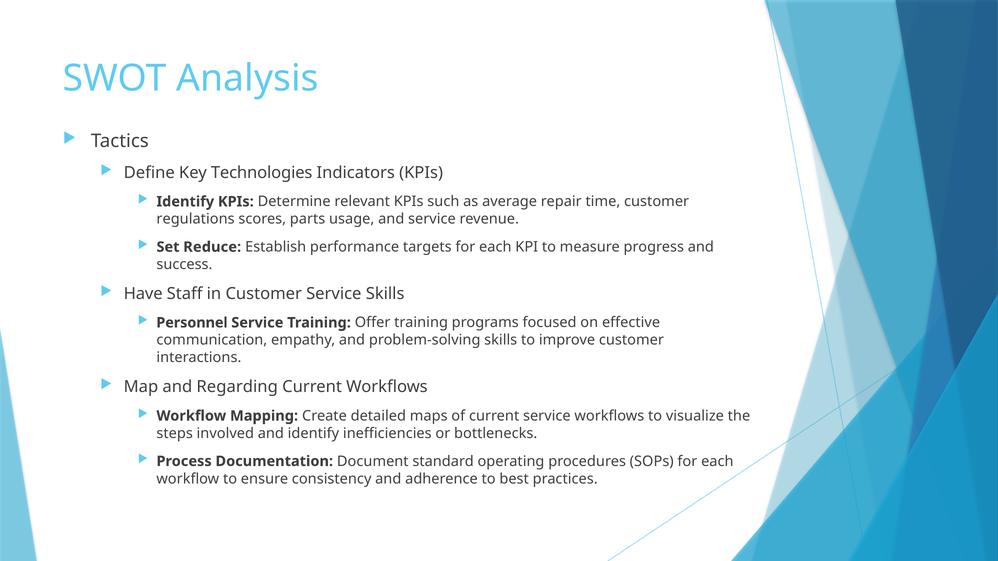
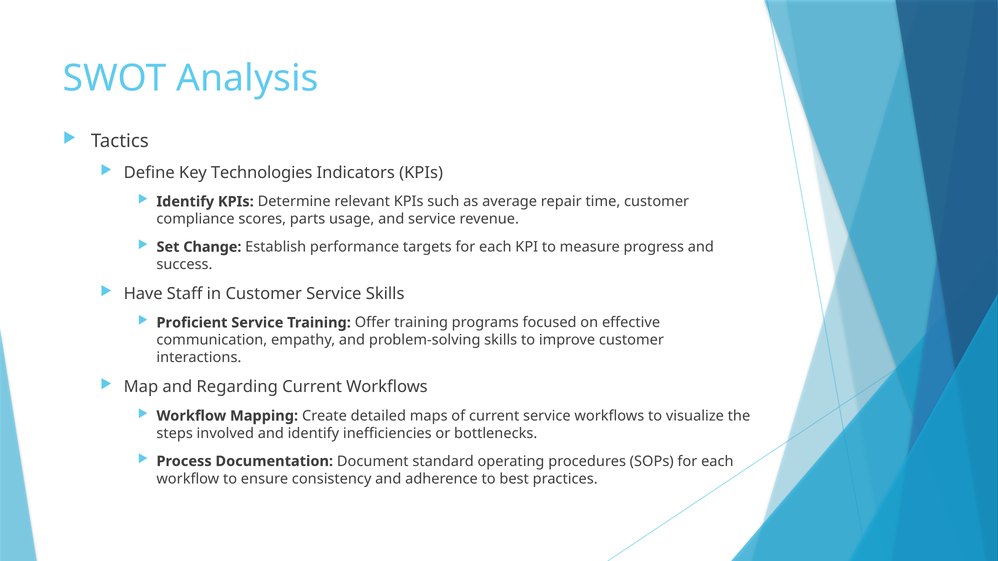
regulations: regulations -> compliance (196, 219)
Reduce: Reduce -> Change (212, 247)
Personnel: Personnel -> Proficient (192, 323)
